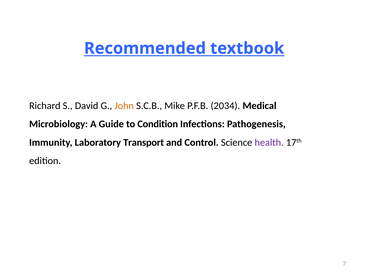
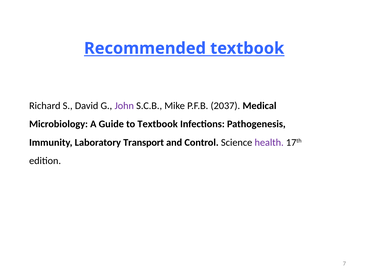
John colour: orange -> purple (124, 106)
2034: 2034 -> 2037 (225, 106)
to Condition: Condition -> Textbook (158, 124)
